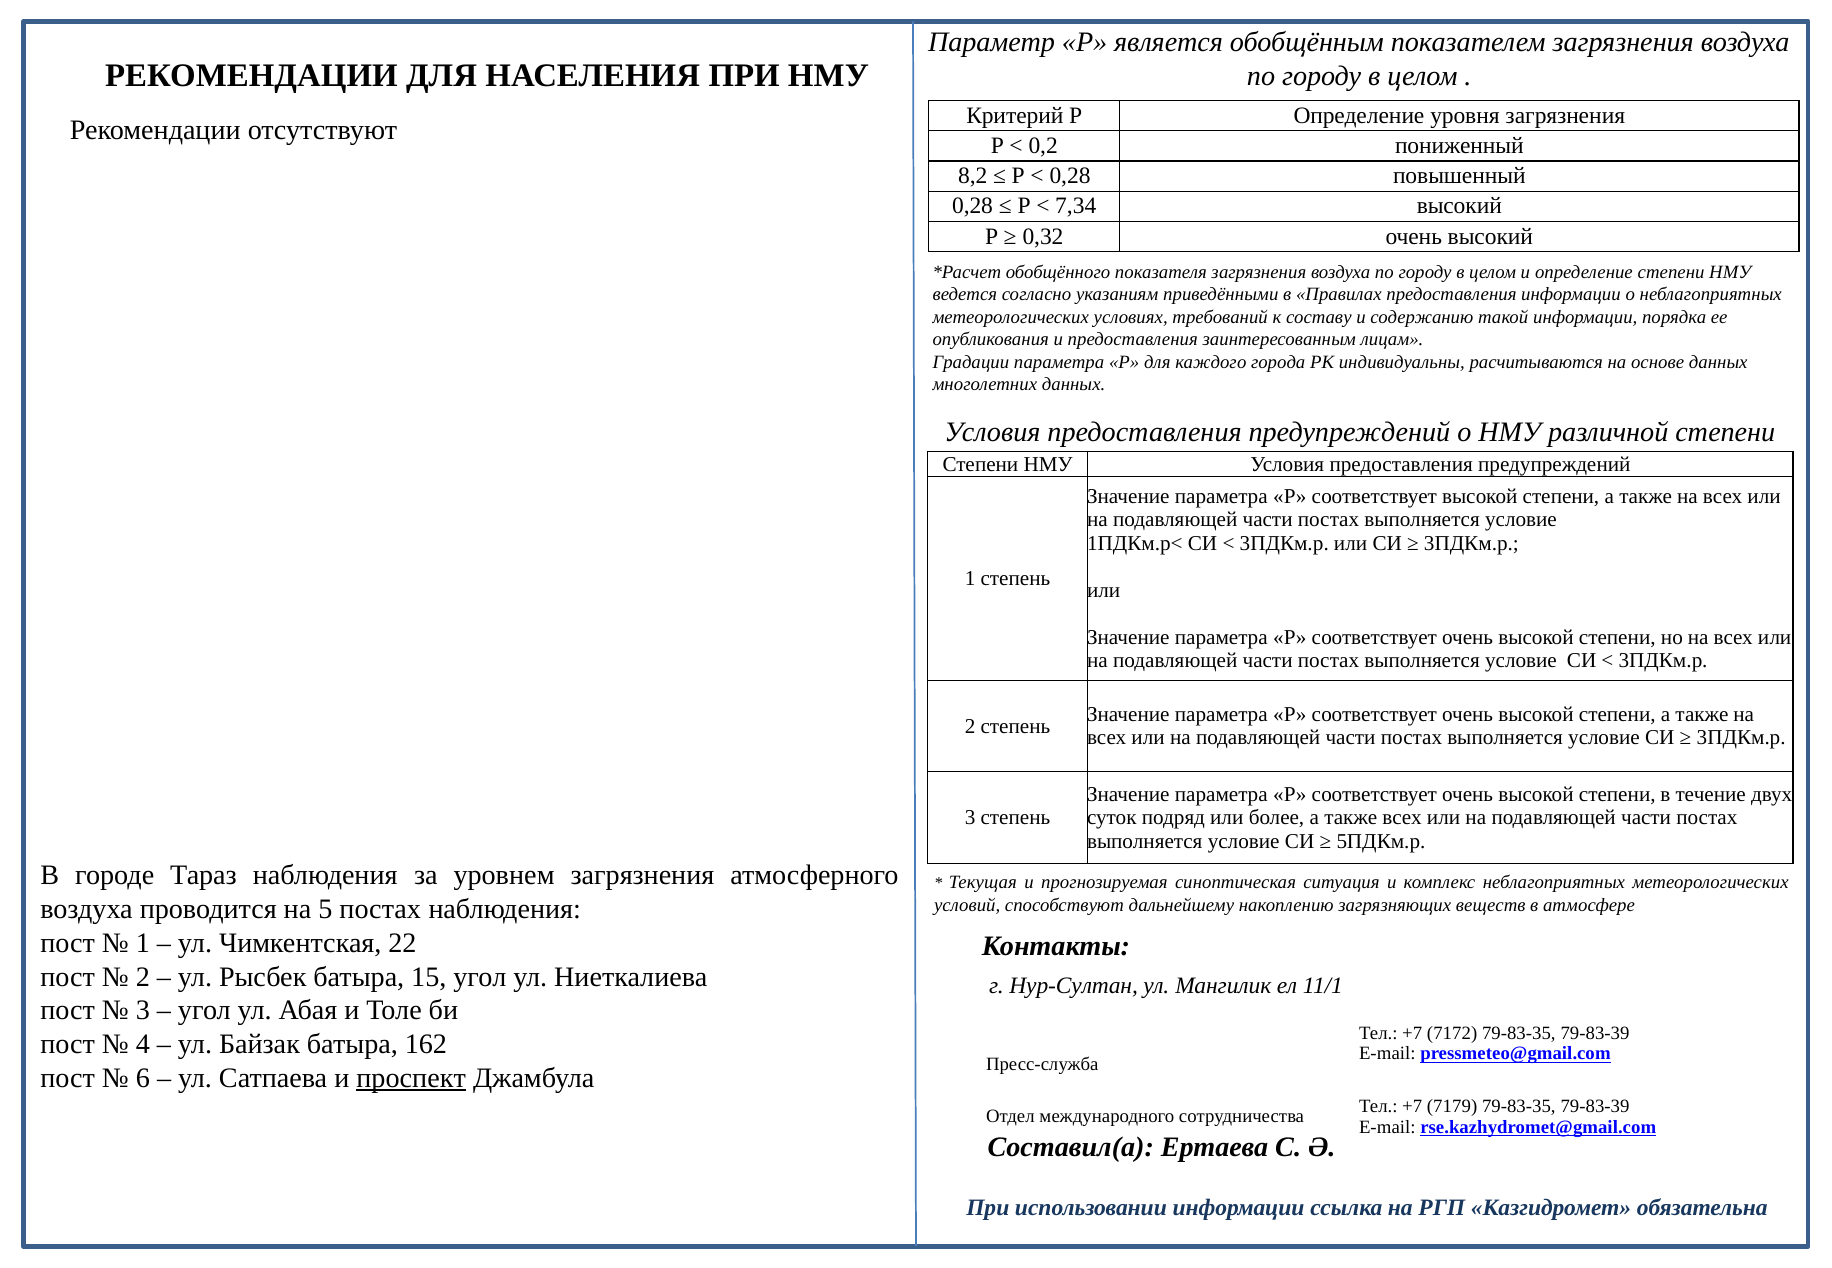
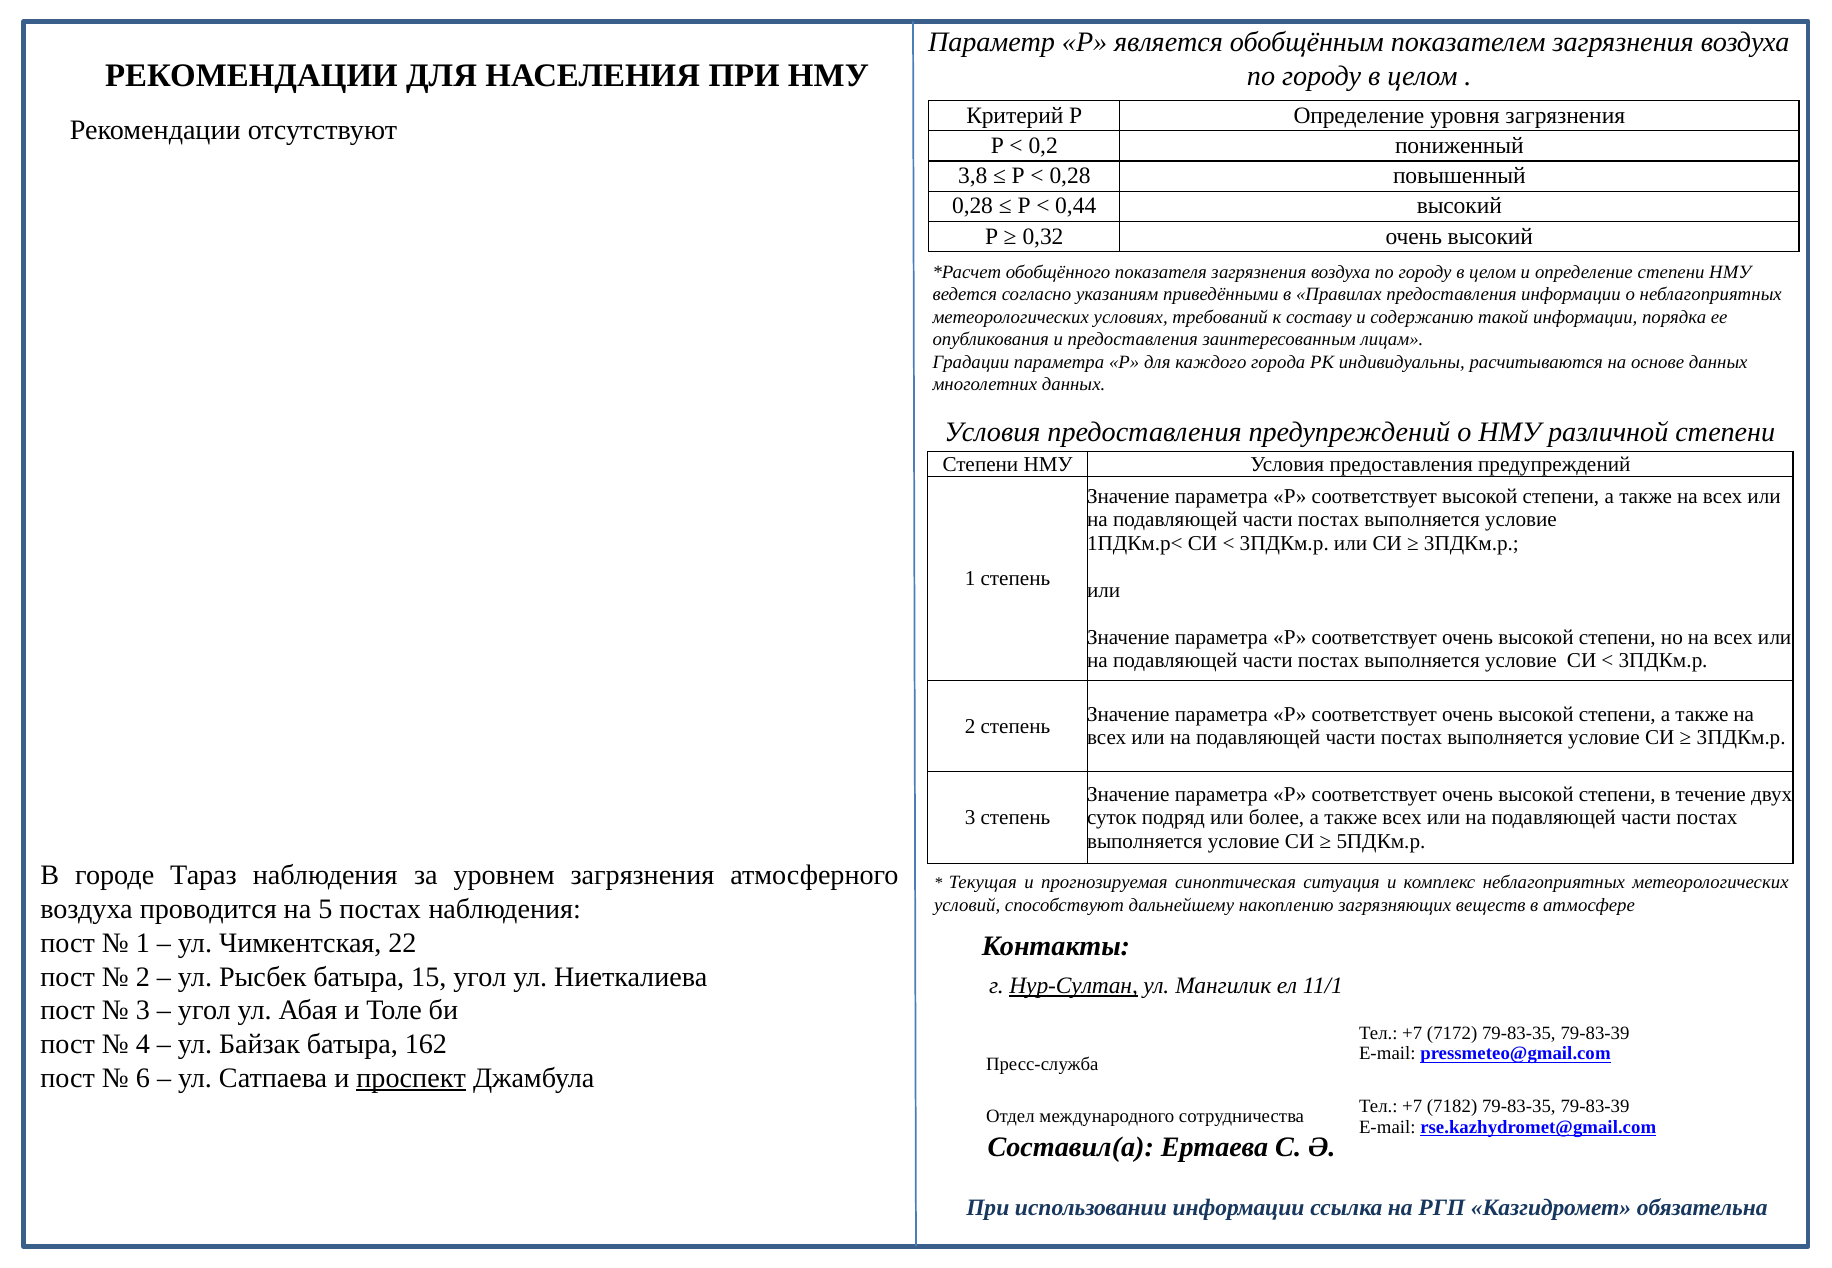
8,2: 8,2 -> 3,8 (973, 176)
7,34: 7,34 -> 0,44 (1076, 206)
Нур-Султан underline: none -> present (1074, 986)
7179: 7179 -> 7182 (1452, 1106)
